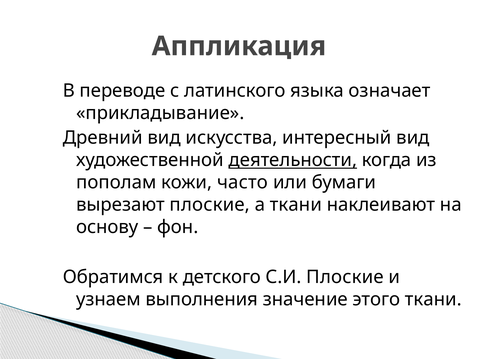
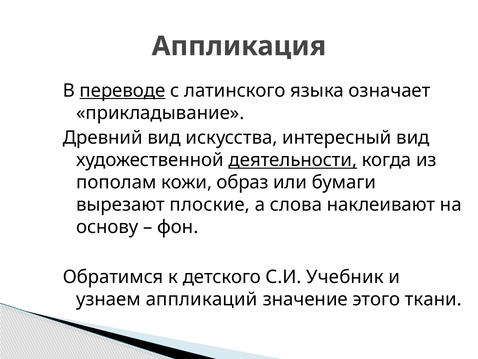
переводе underline: none -> present (122, 90)
часто: часто -> образ (243, 182)
а ткани: ткани -> слова (296, 204)
С.И Плоские: Плоские -> Учебник (345, 277)
выполнения: выполнения -> аппликаций (202, 299)
